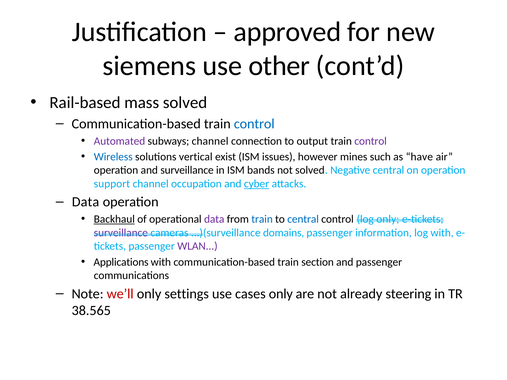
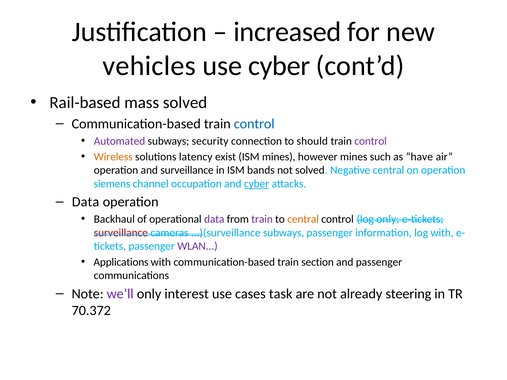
approved: approved -> increased (287, 32)
siemens: siemens -> vehicles (149, 66)
use other: other -> cyber (279, 66)
subways channel: channel -> security (210, 141)
output: output -> should (312, 141)
Wireless colour: blue -> orange (113, 157)
vertical: vertical -> latency (196, 157)
ISM issues: issues -> mines (279, 157)
support: support -> siemens (112, 184)
Backhaul underline: present -> none (114, 219)
train colour: blue -> purple (262, 219)
central colour: blue -> orange (303, 219)
surveillance colour: purple -> red (121, 233)
...)(surveillance domains: domains -> subways (284, 233)
we’ll colour: red -> purple (120, 294)
settings: settings -> interest (187, 294)
cases only: only -> task (281, 294)
38.565: 38.565 -> 70.372 (91, 311)
